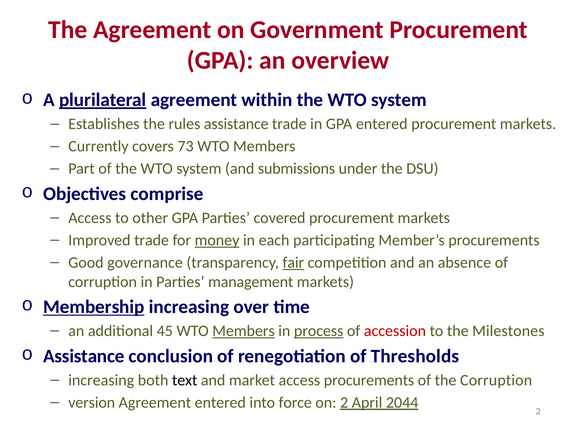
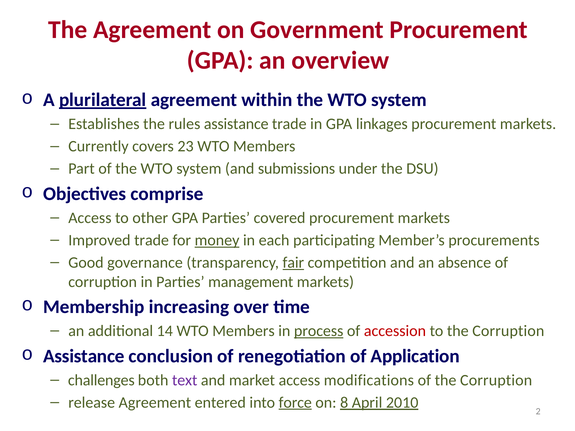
GPA entered: entered -> linkages (382, 124)
73: 73 -> 23 (186, 146)
Membership underline: present -> none (94, 307)
45: 45 -> 14 (165, 331)
Members underline: present -> none (243, 331)
to the Milestones: Milestones -> Corruption (508, 331)
Thresholds: Thresholds -> Application (415, 356)
increasing: increasing -> challenges (101, 380)
text colour: black -> purple (185, 380)
access procurements: procurements -> modifications (369, 380)
version: version -> release (92, 403)
force underline: none -> present (295, 403)
on 2: 2 -> 8 (344, 403)
2044: 2044 -> 2010 (402, 403)
